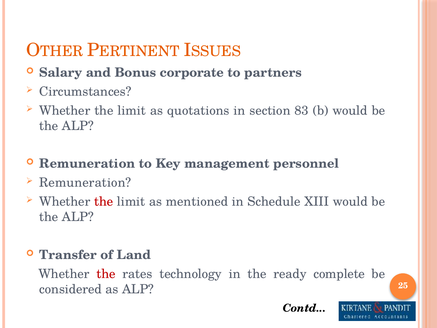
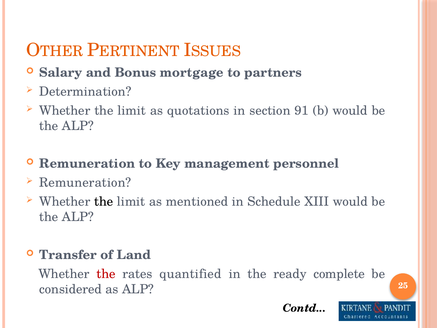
corporate: corporate -> mortgage (192, 73)
Circumstances: Circumstances -> Determination (85, 92)
83: 83 -> 91 (302, 110)
the colour: red -> black (104, 202)
technology: technology -> quantified (191, 274)
